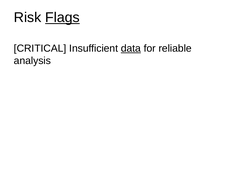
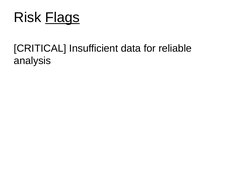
data underline: present -> none (131, 48)
